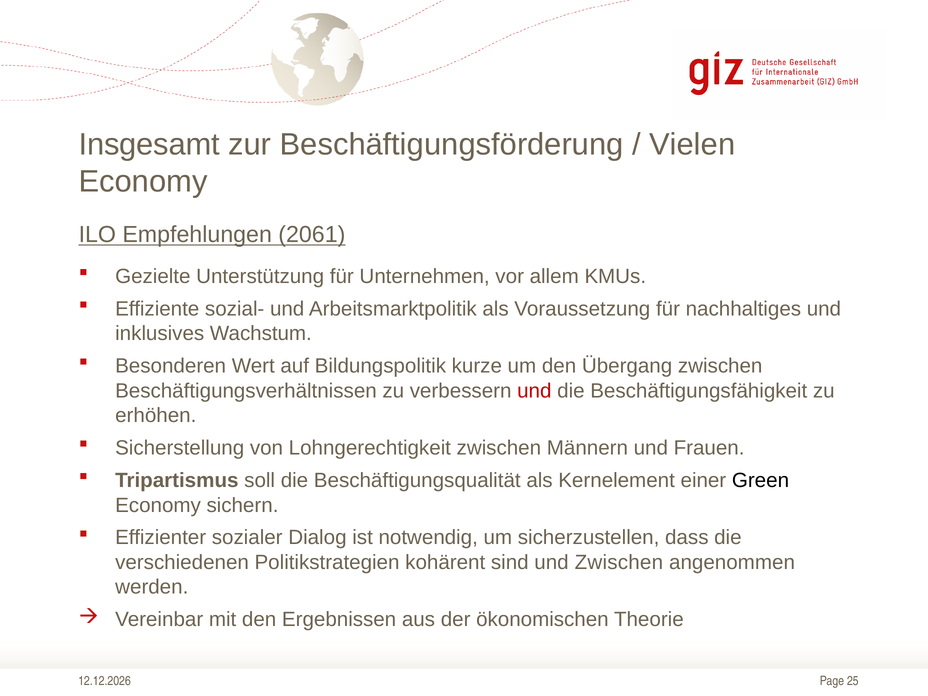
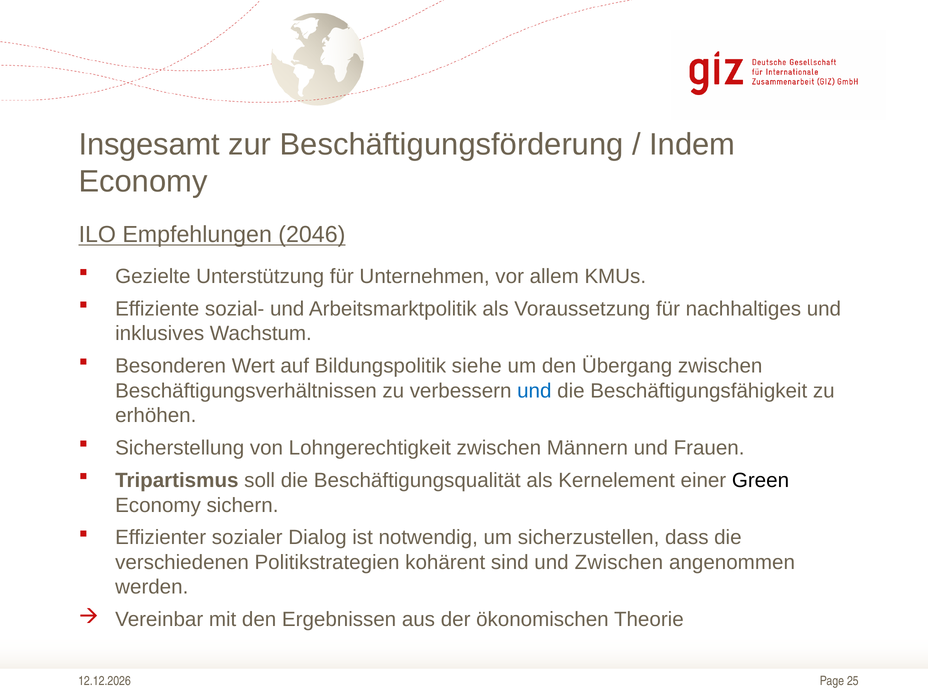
Vielen: Vielen -> Indem (692, 145)
2061: 2061 -> 2046 (312, 235)
kurze: kurze -> siehe (477, 366)
und colour: red -> blue (534, 391)
